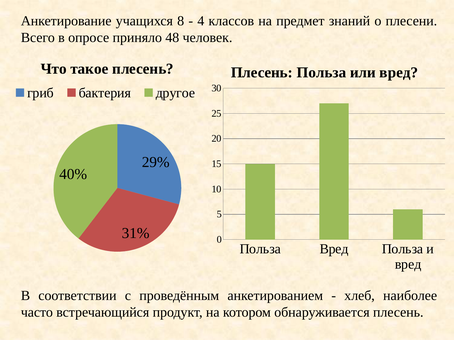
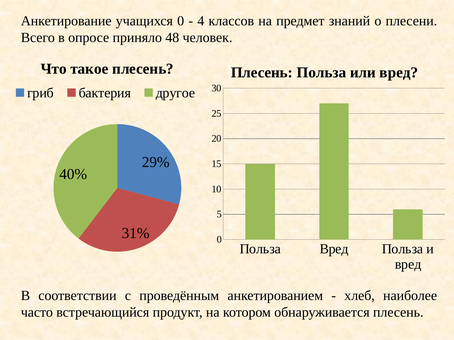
учащихся 8: 8 -> 0 (181, 21)
